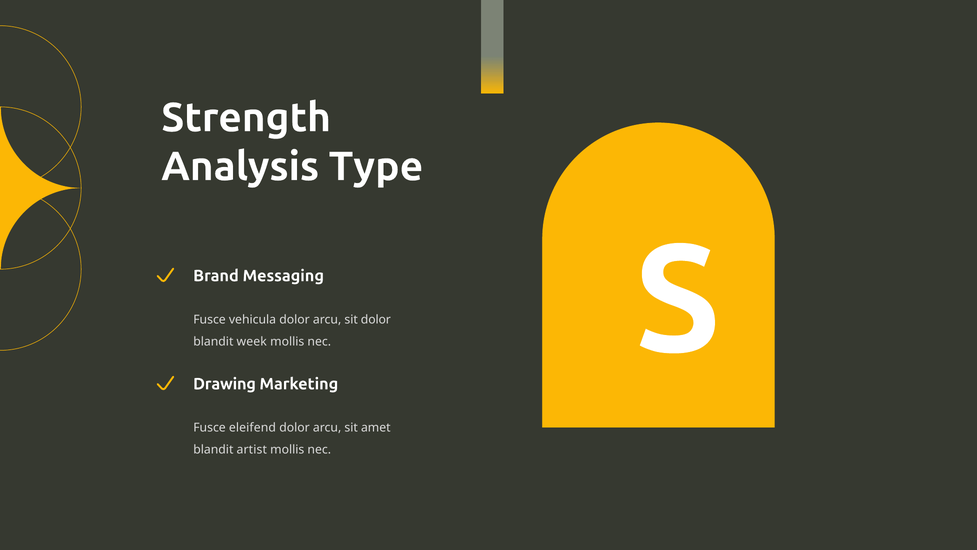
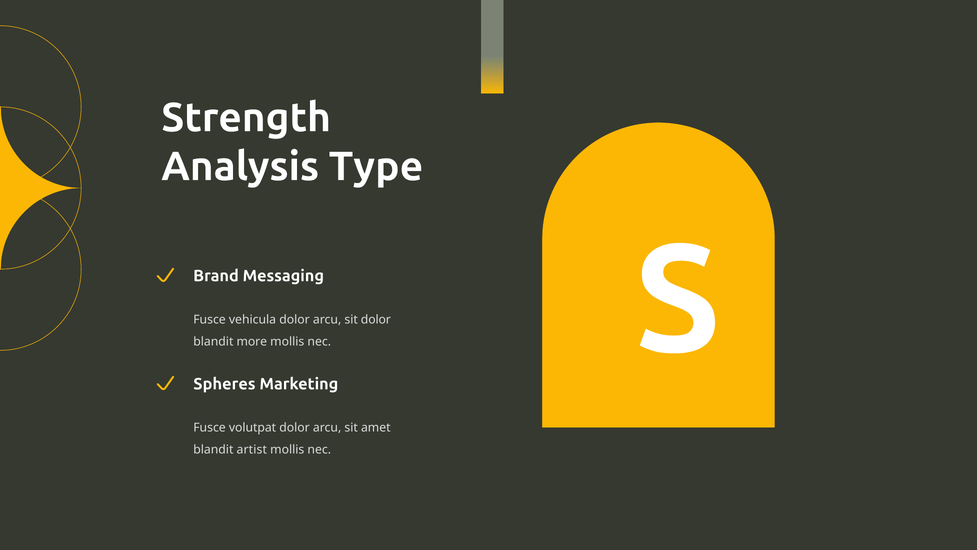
week: week -> more (252, 341)
Drawing: Drawing -> Spheres (224, 384)
eleifend: eleifend -> volutpat (253, 427)
